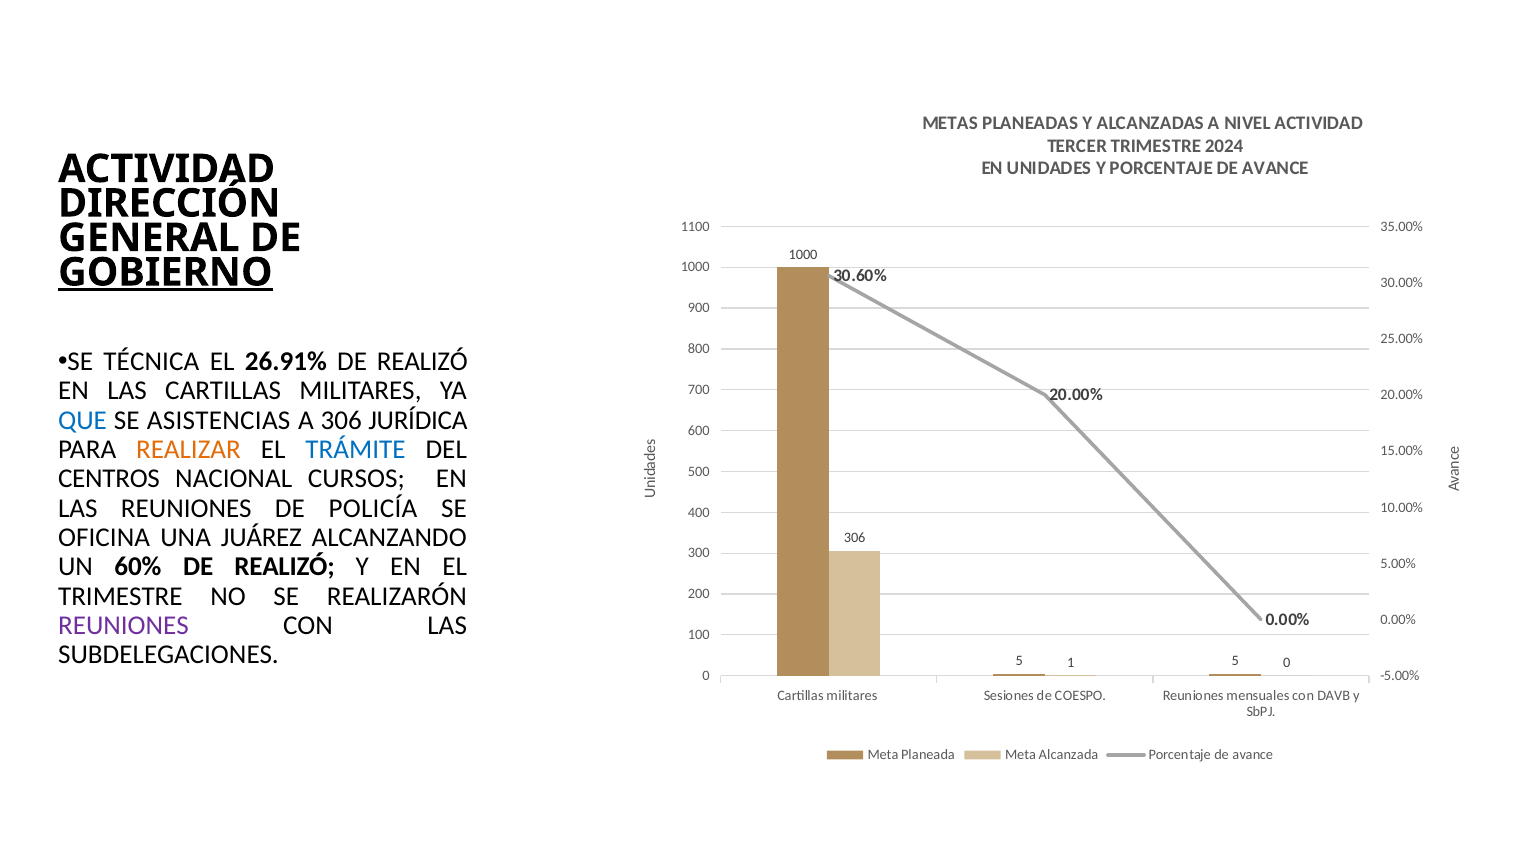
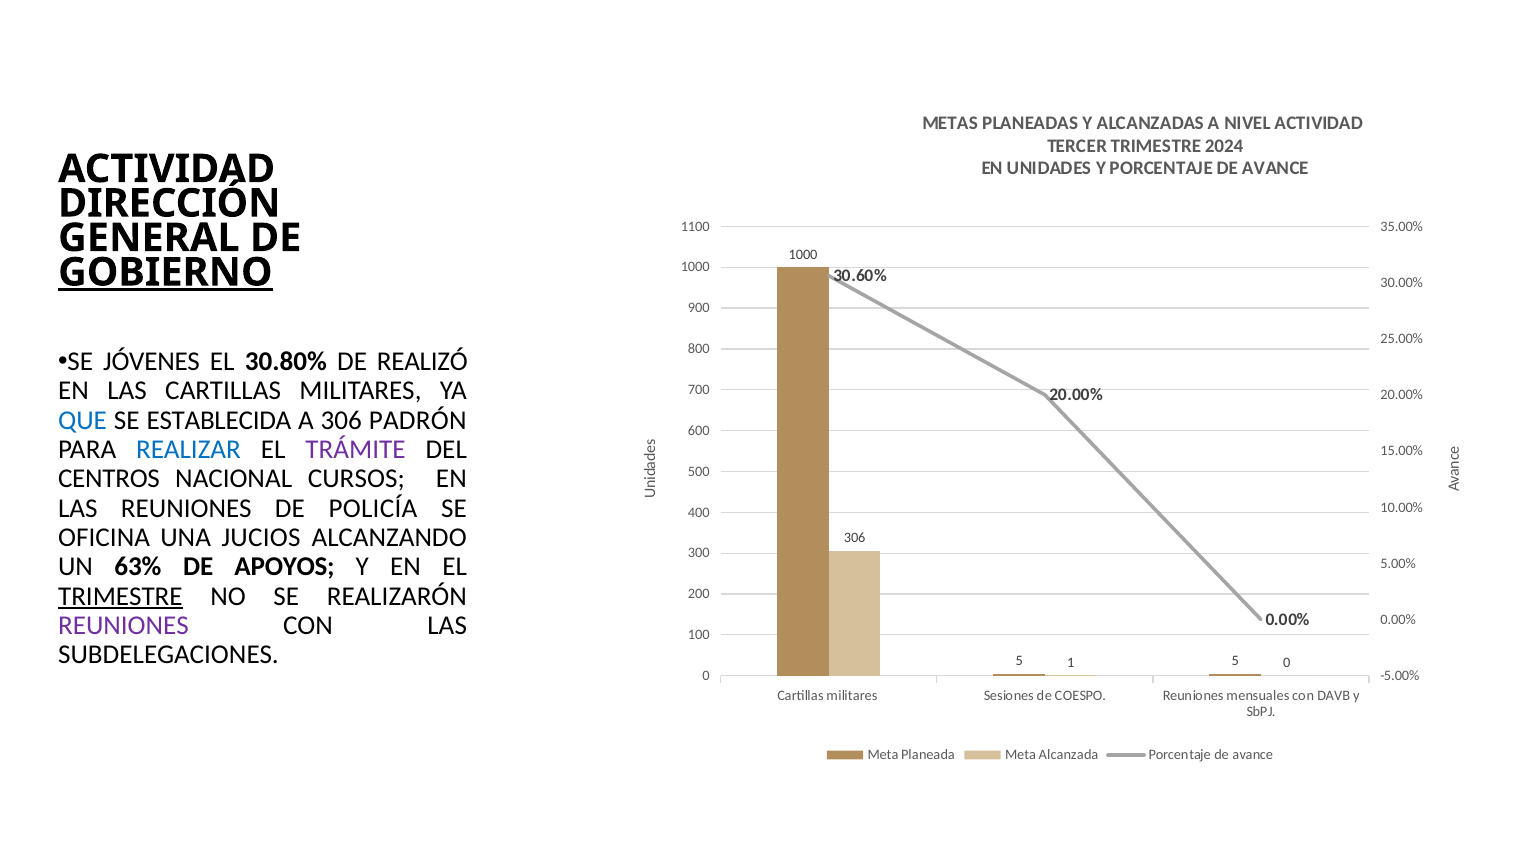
TÉCNICA: TÉCNICA -> JÓVENES (152, 362)
26.91%: 26.91% -> 30.80% (286, 362)
ASISTENCIAS: ASISTENCIAS -> ESTABLECIDA (219, 420)
JURÍDICA: JURÍDICA -> PADRÓN (418, 420)
REALIZAR colour: orange -> blue (188, 450)
TRÁMITE colour: blue -> purple (356, 450)
JUÁREZ: JUÁREZ -> JUCIOS (261, 538)
60%: 60% -> 63% (138, 567)
REALIZÓ: REALIZÓ -> APOYOS (285, 567)
TRIMESTRE underline: none -> present (120, 596)
